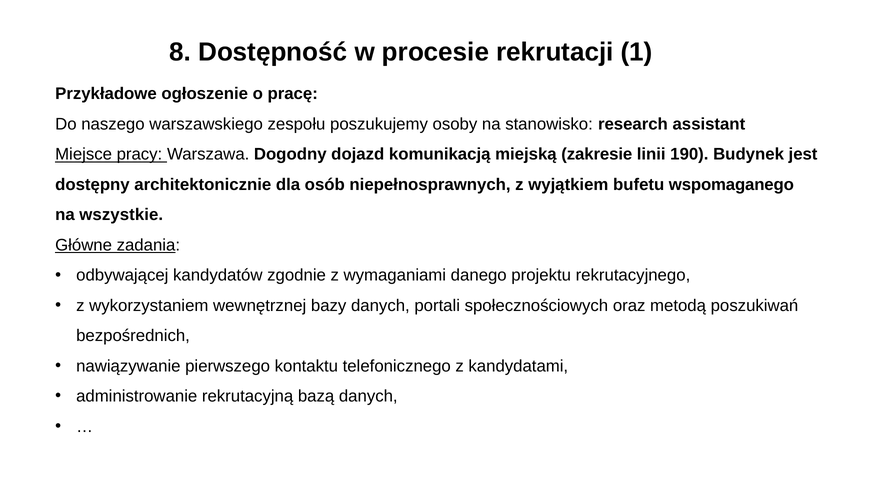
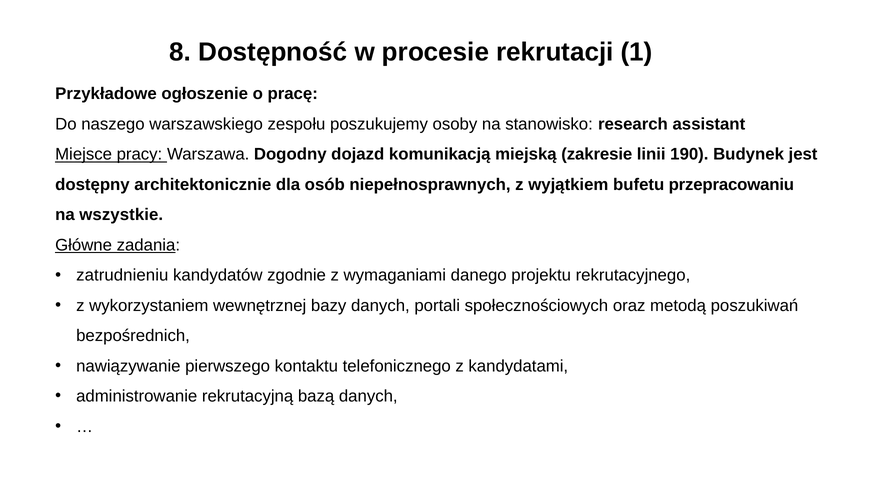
wspomaganego: wspomaganego -> przepracowaniu (731, 184)
odbywającej: odbywającej -> zatrudnieniu (122, 275)
